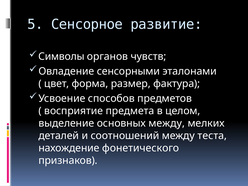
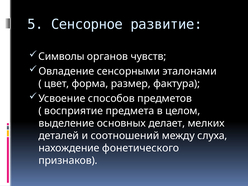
основных между: между -> делает (167, 123)
теста: теста -> слуха (212, 136)
